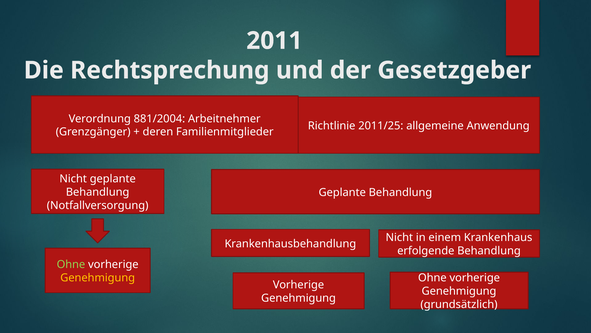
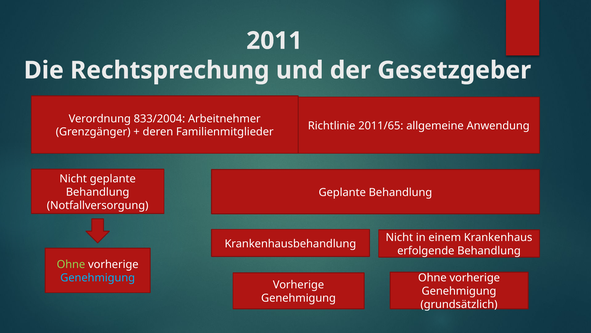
881/2004: 881/2004 -> 833/2004 (159, 118)
2011/25: 2011/25 -> 2011/65 (381, 126)
Genehmigung colour: yellow -> light blue (98, 277)
